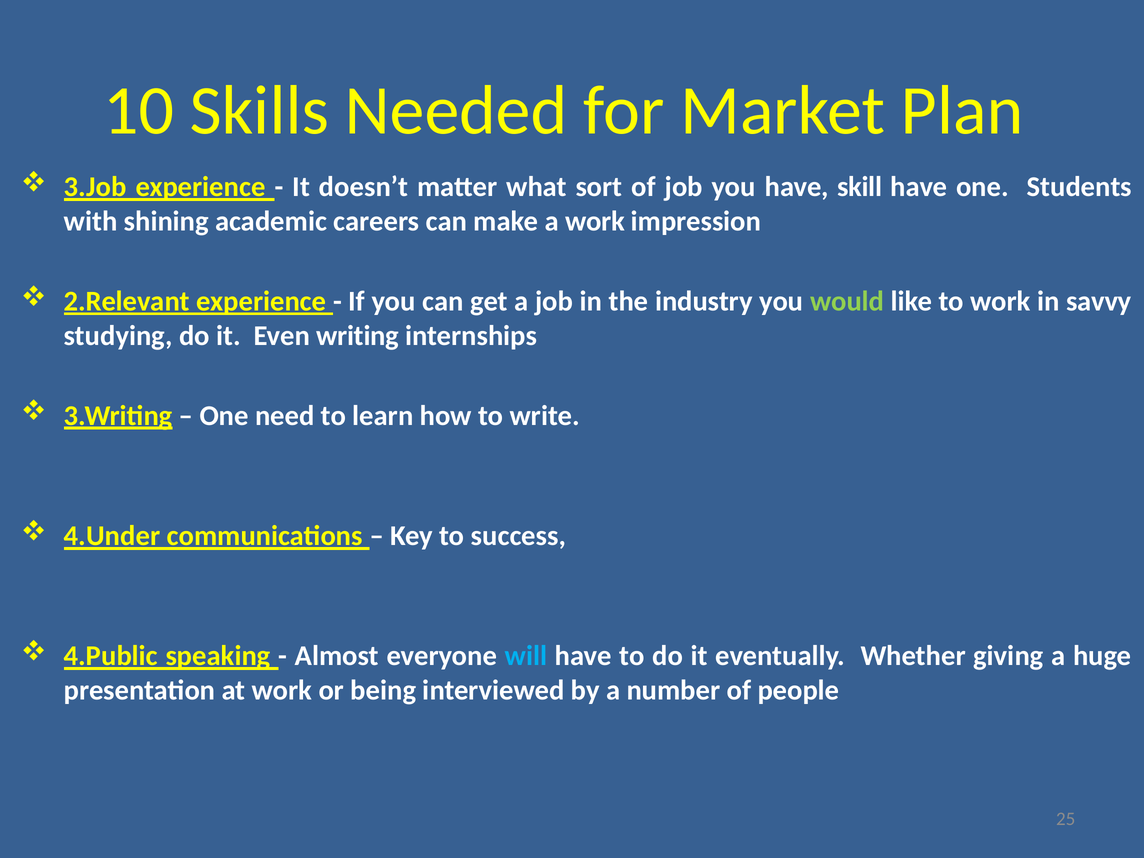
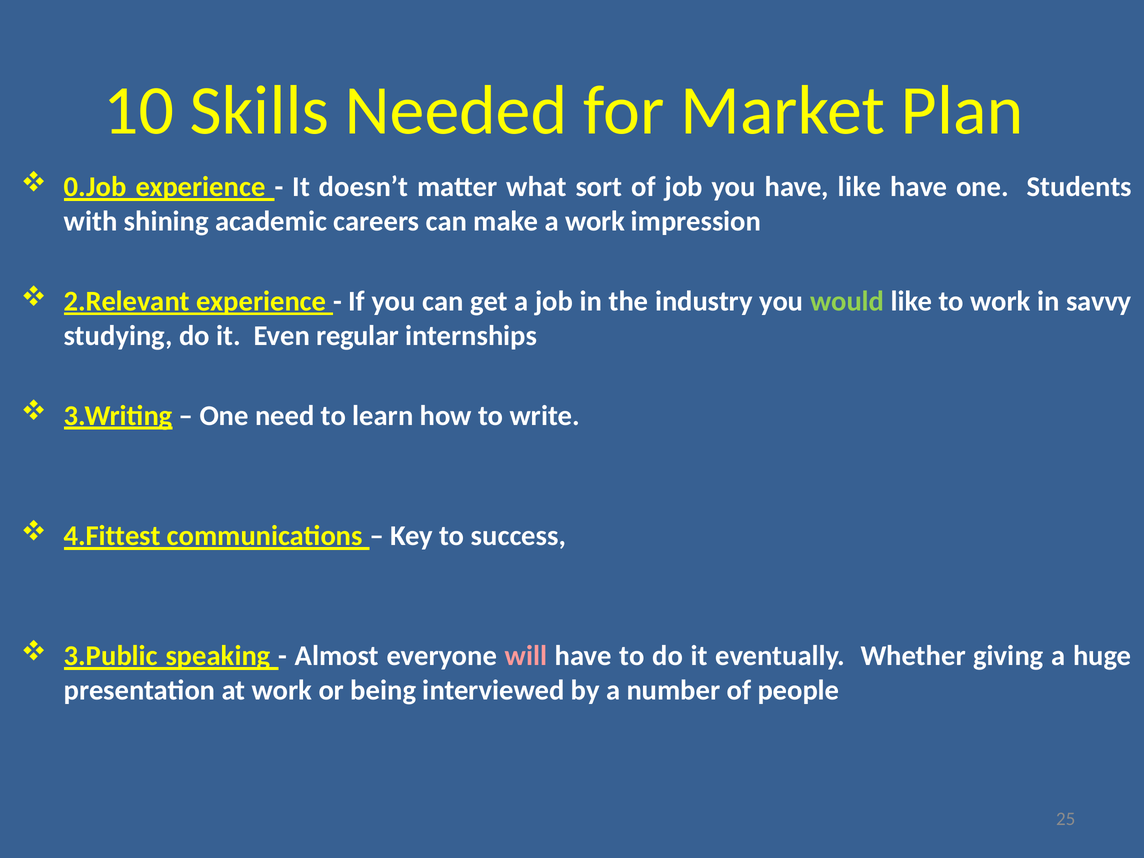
3.Job: 3.Job -> 0.Job (95, 187)
have skill: skill -> like (859, 187)
writing: writing -> regular (358, 336)
4.Under: 4.Under -> 4.Fittest (112, 536)
4.Public: 4.Public -> 3.Public (111, 656)
will colour: light blue -> pink (526, 656)
